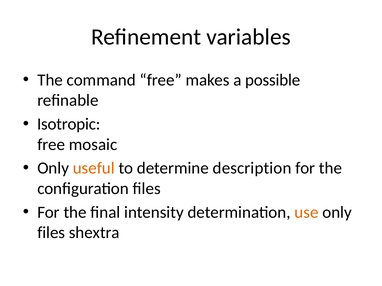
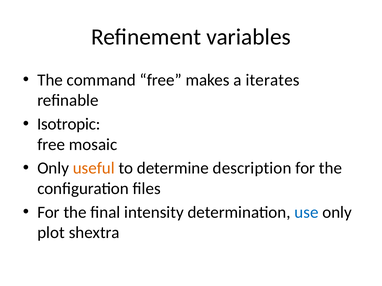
possible: possible -> iterates (273, 80)
use colour: orange -> blue (306, 213)
files: files -> plot (51, 233)
